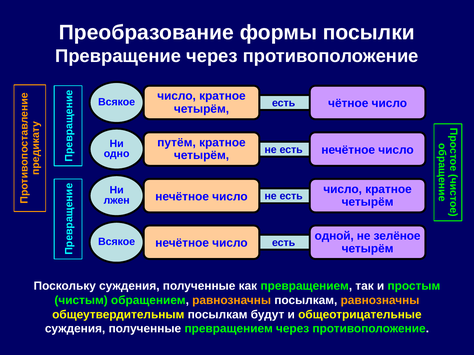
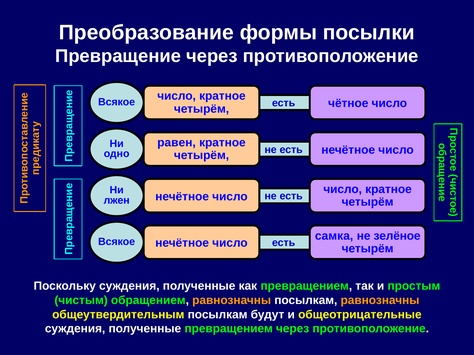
путём: путём -> равен (177, 143)
одной: одной -> самка (334, 236)
